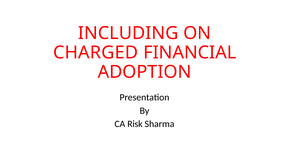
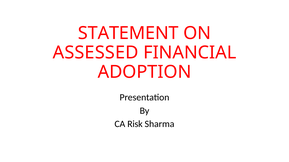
INCLUDING: INCLUDING -> STATEMENT (128, 33)
CHARGED: CHARGED -> ASSESSED (96, 53)
